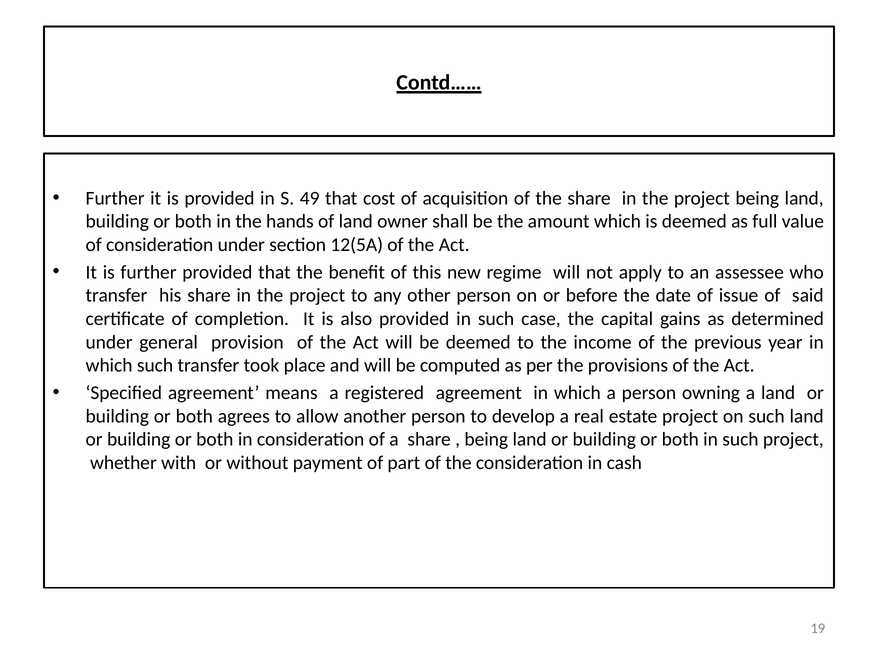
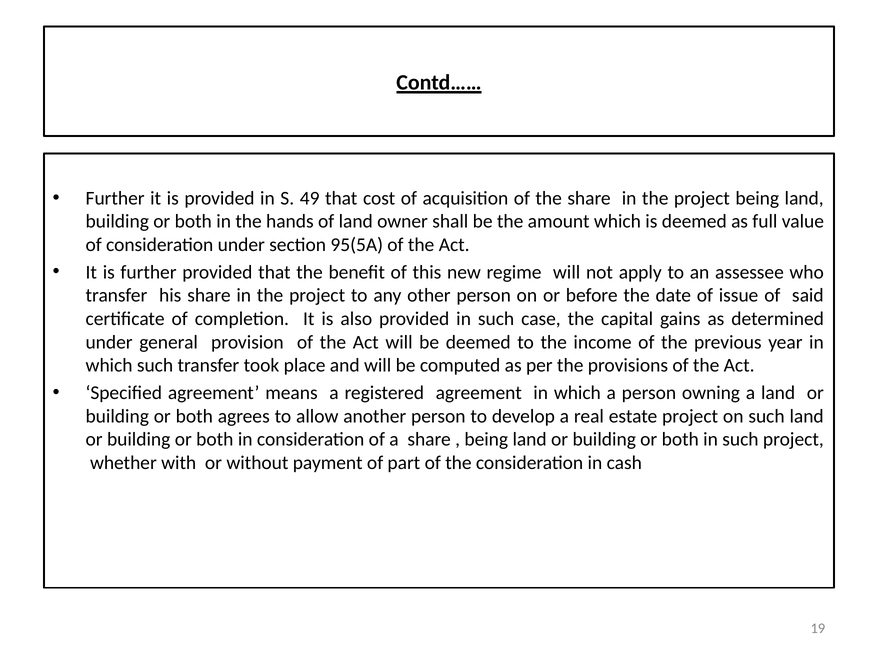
12(5A: 12(5A -> 95(5A (357, 245)
